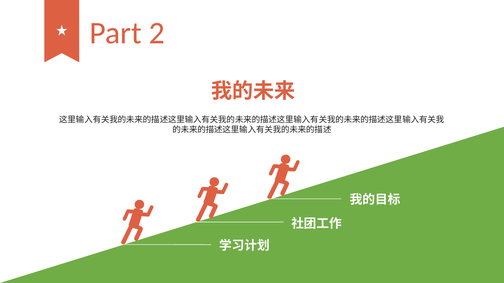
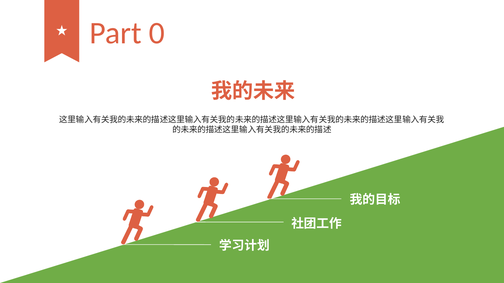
2: 2 -> 0 (157, 33)
